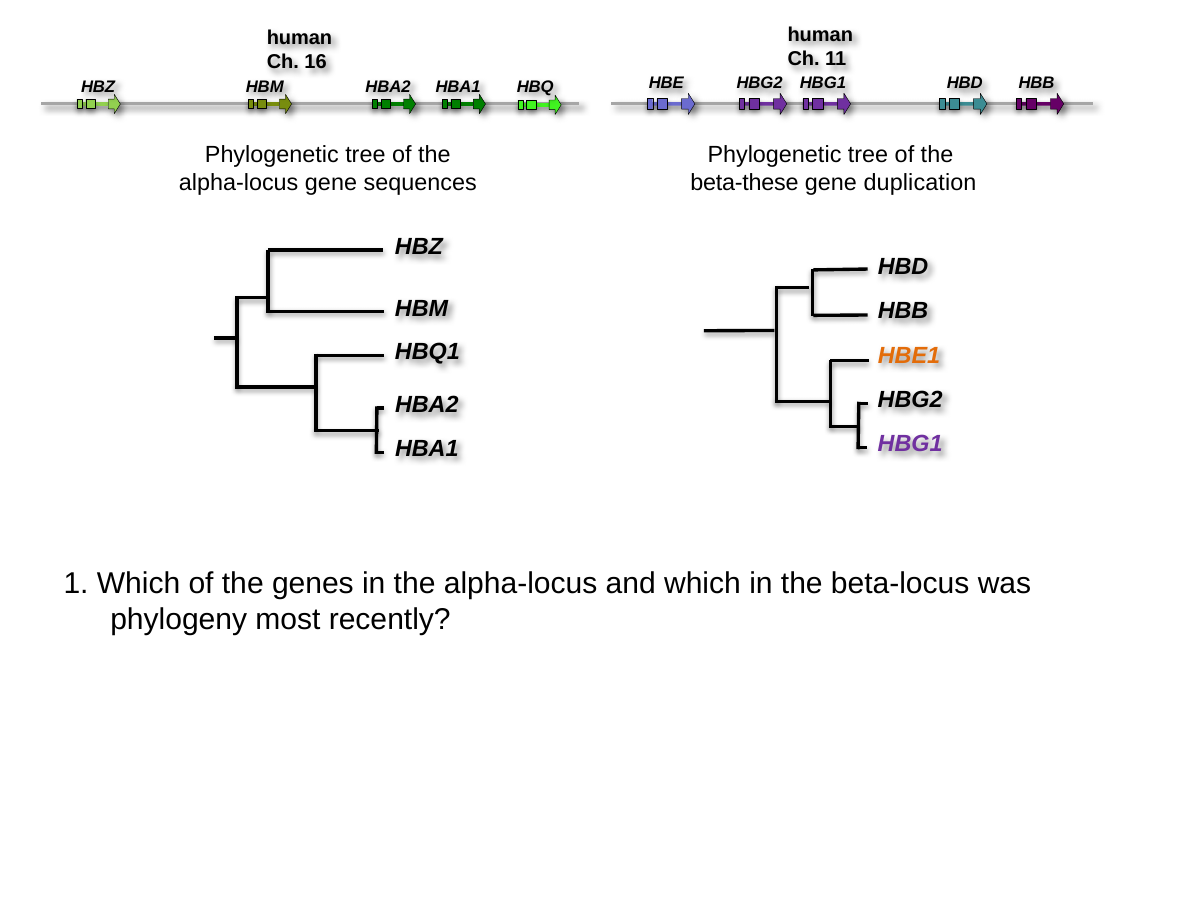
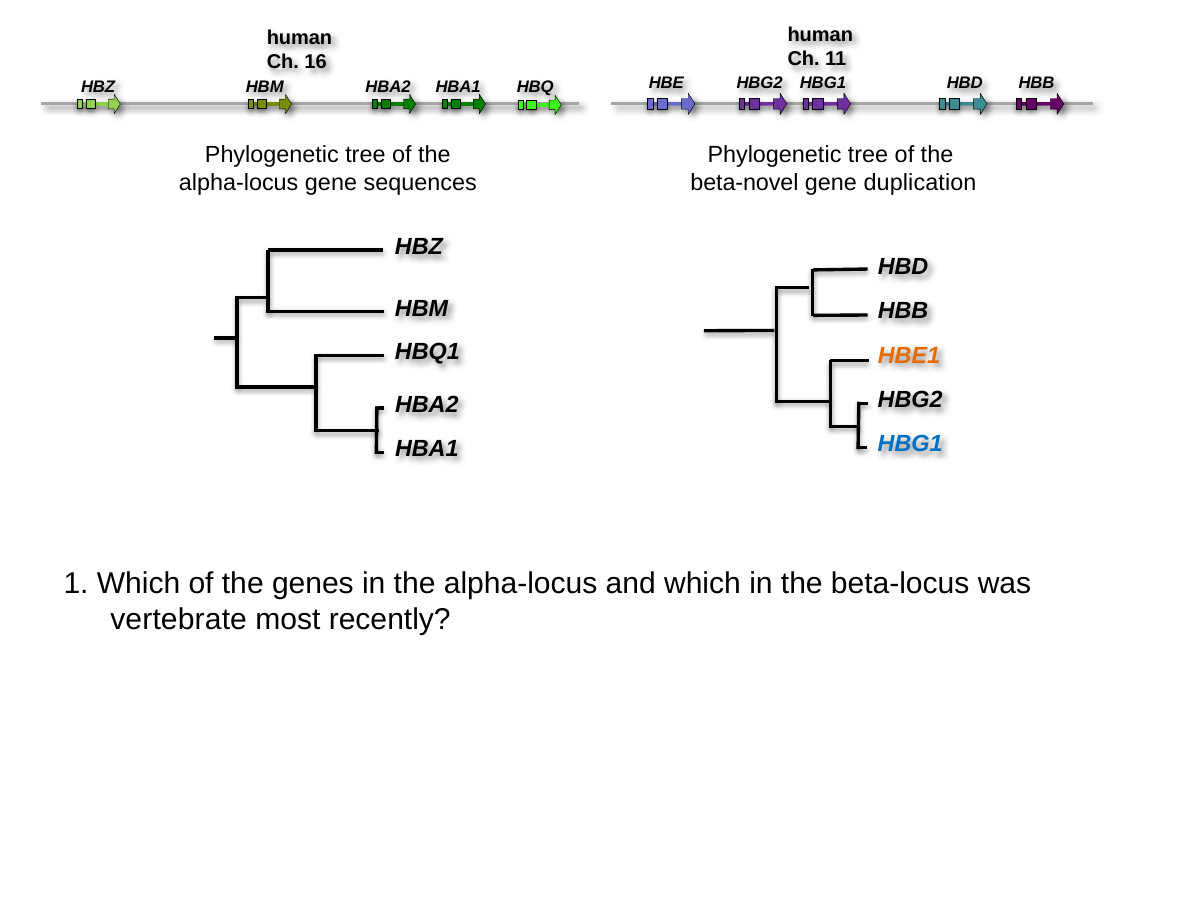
beta-these: beta-these -> beta-novel (744, 183)
HBG1 colour: purple -> blue (910, 444)
phylogeny: phylogeny -> vertebrate (179, 620)
